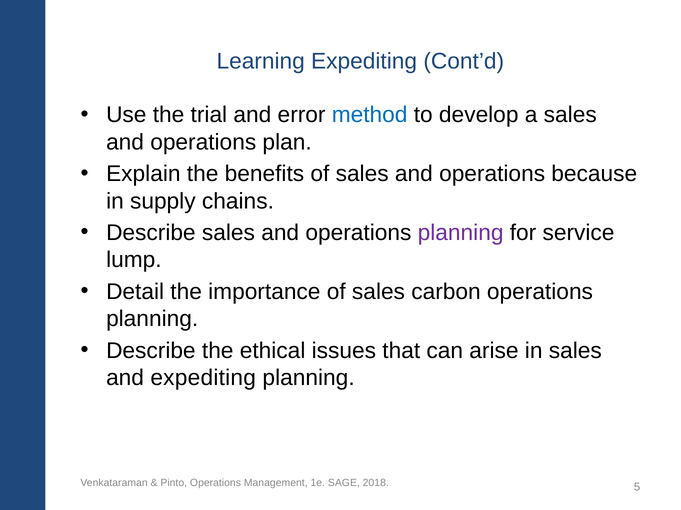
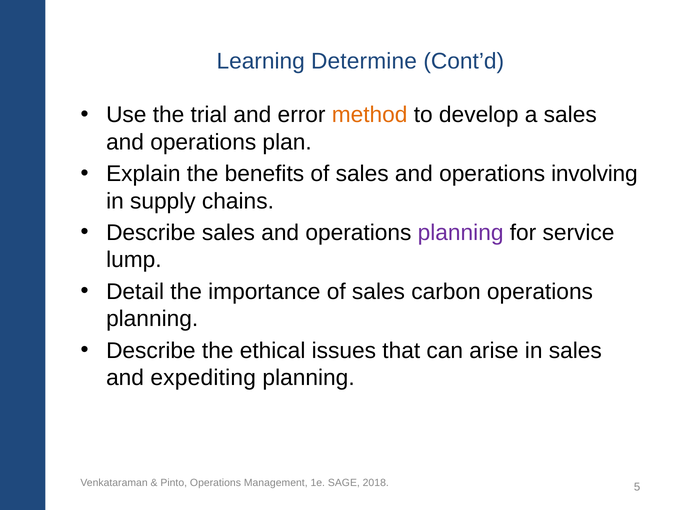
Learning Expediting: Expediting -> Determine (364, 61)
method colour: blue -> orange (370, 115)
because: because -> involving (594, 174)
